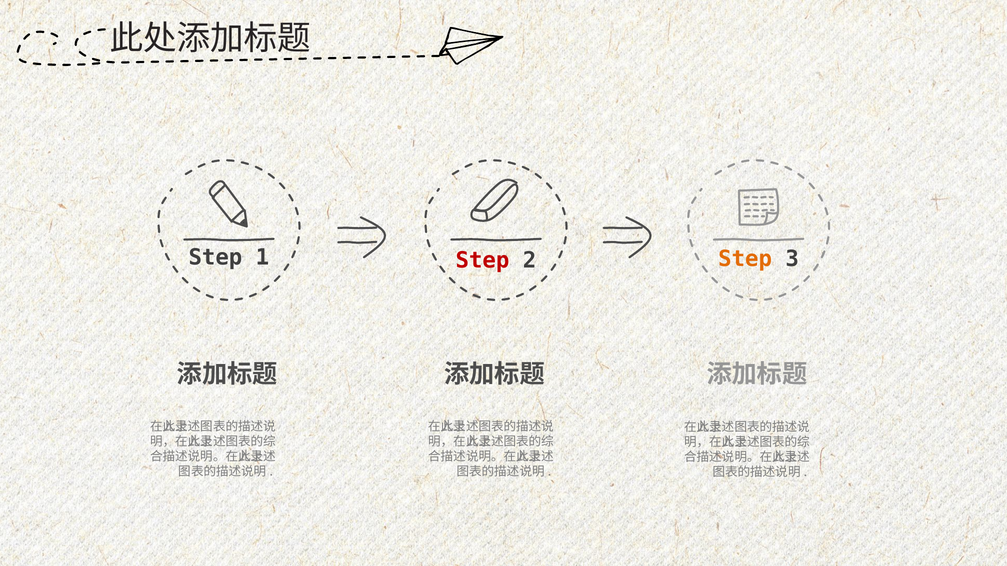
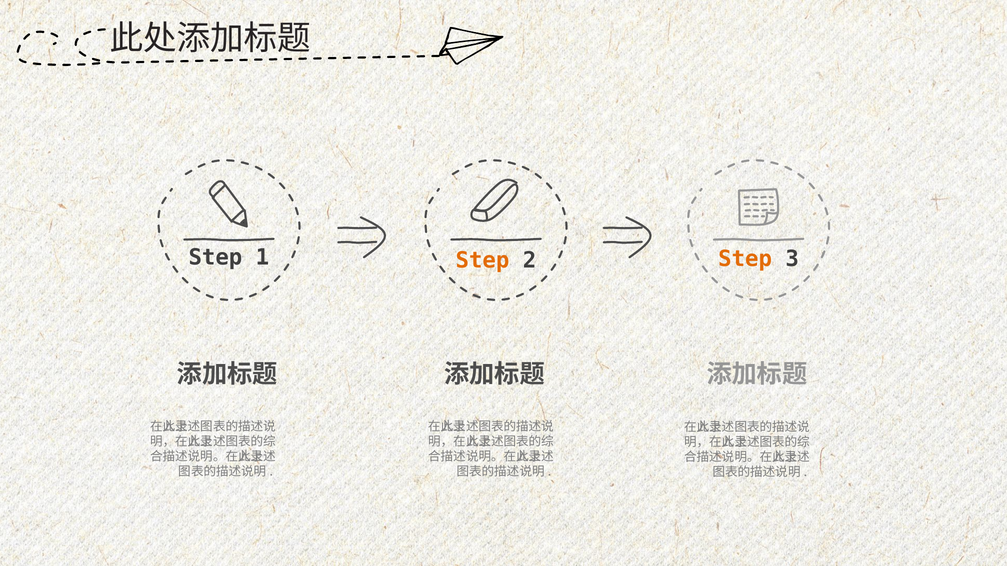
Step colour: red -> orange (482, 261)
